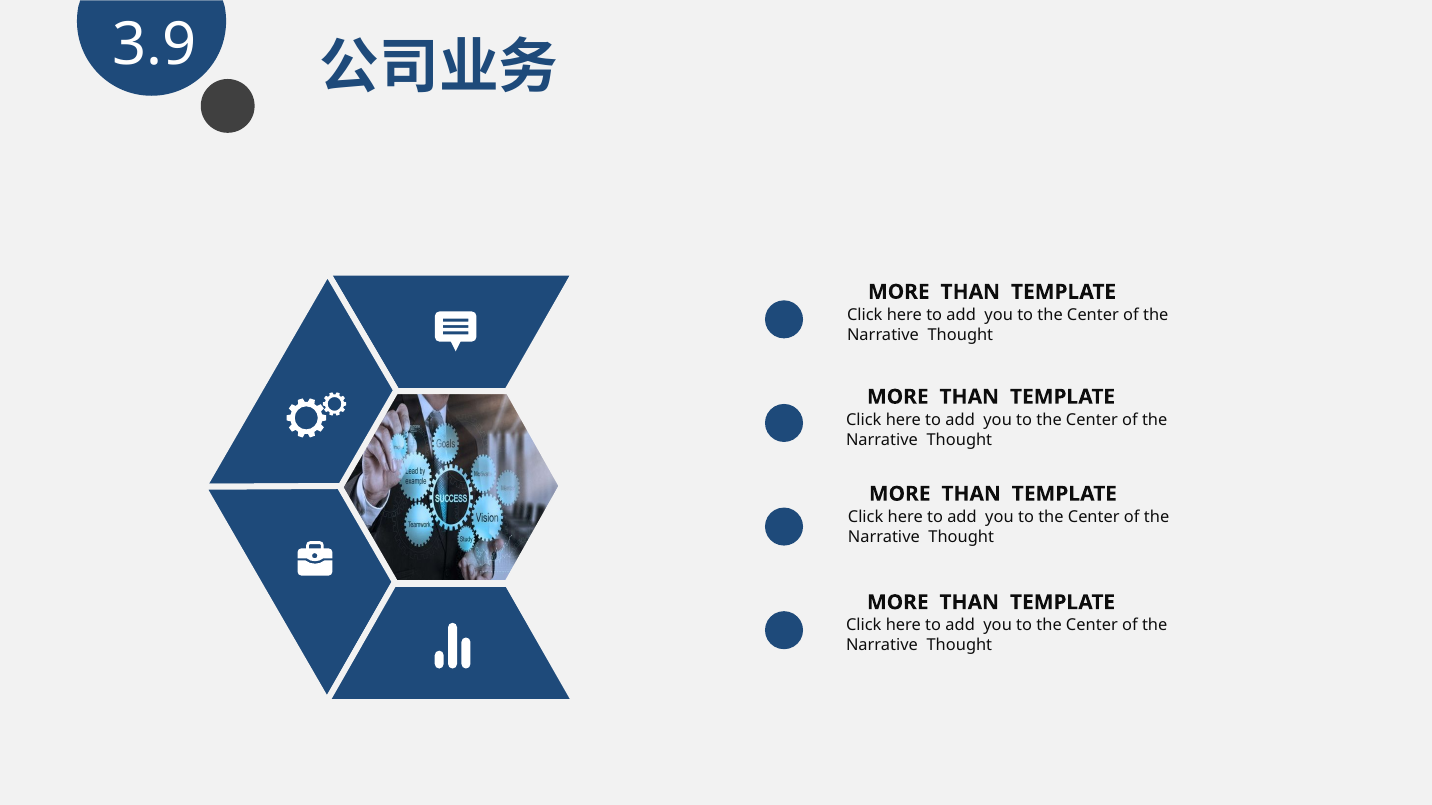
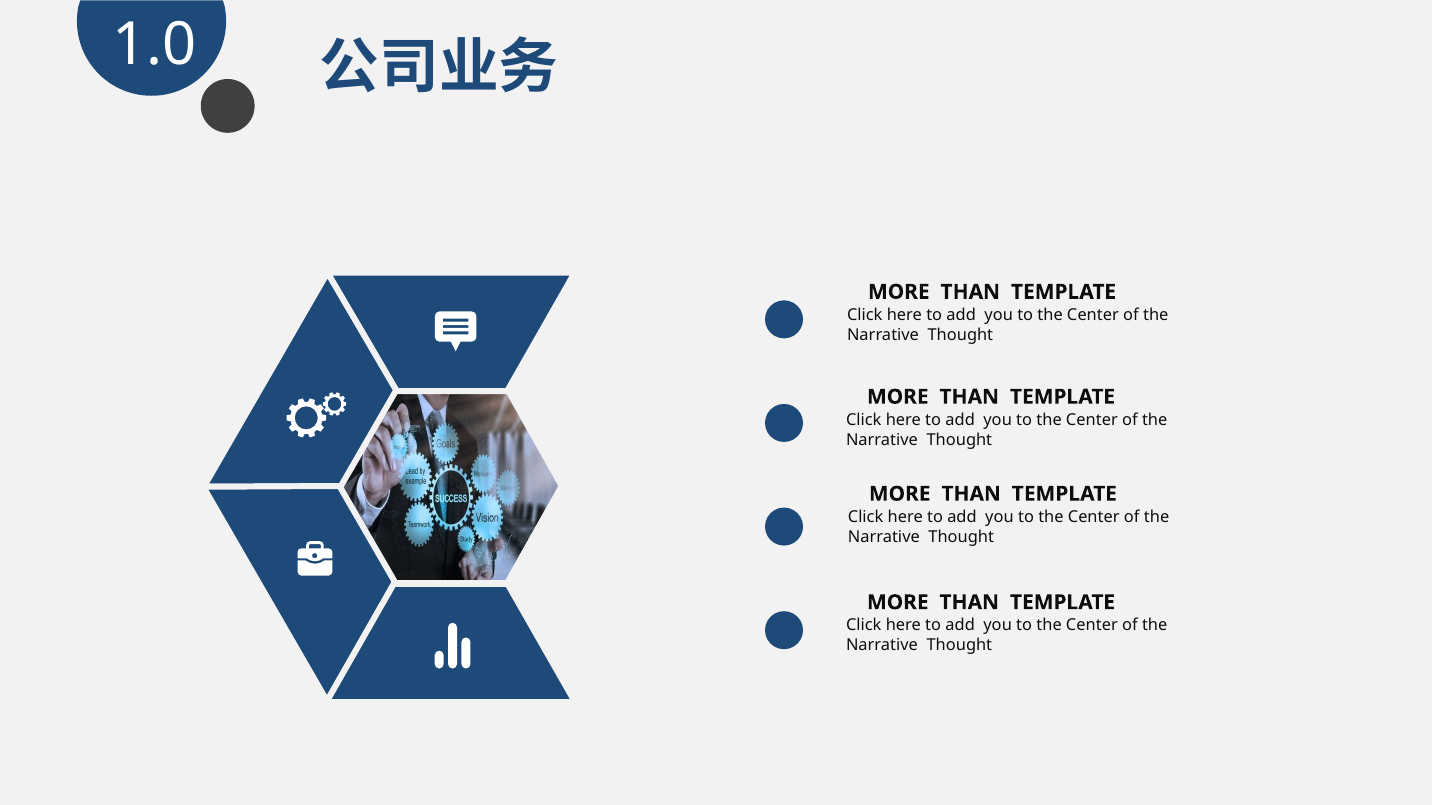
3.9: 3.9 -> 1.0 (154, 45)
